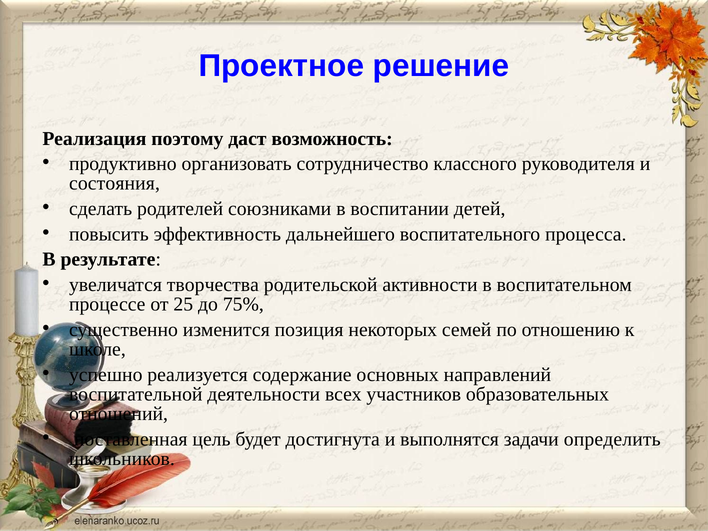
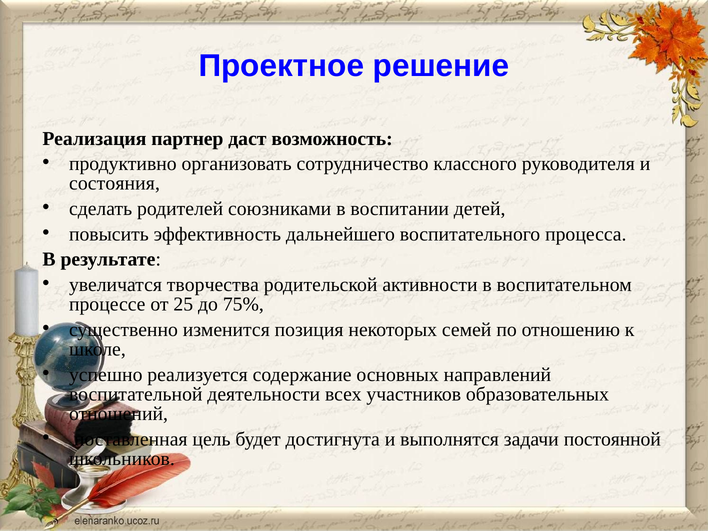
поэтому: поэтому -> партнер (187, 139)
определить: определить -> постоянной (612, 439)
